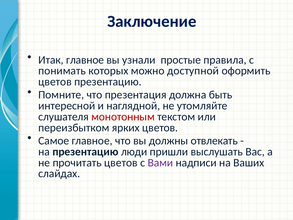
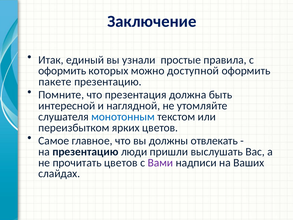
Итак главное: главное -> единый (85, 60)
понимать: понимать -> оформить (62, 71)
цветов: цветов -> пакете (55, 82)
монотонным colour: red -> blue (123, 117)
